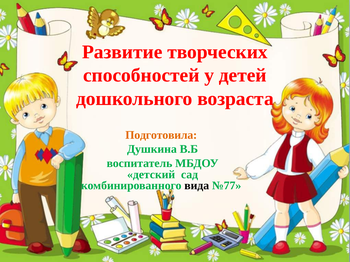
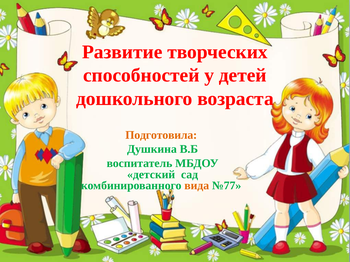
вида colour: black -> orange (197, 186)
